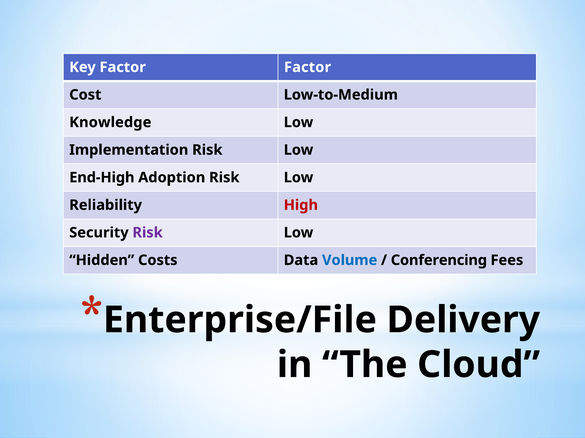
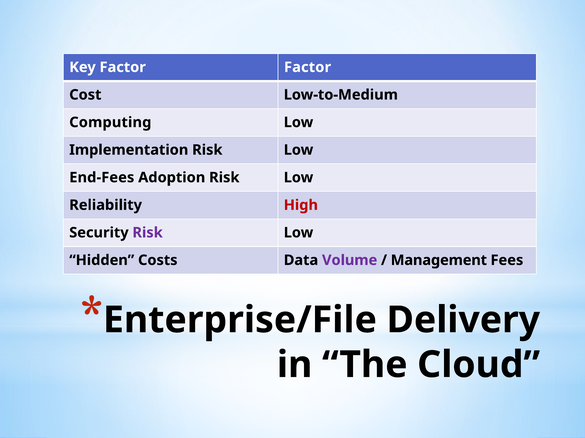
Knowledge: Knowledge -> Computing (110, 123)
End-High: End-High -> End-Fees (102, 178)
Volume colour: blue -> purple (350, 261)
Conferencing: Conferencing -> Management (439, 261)
